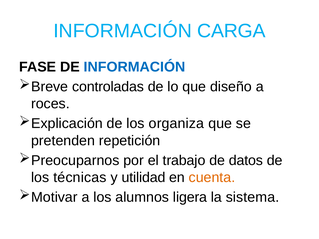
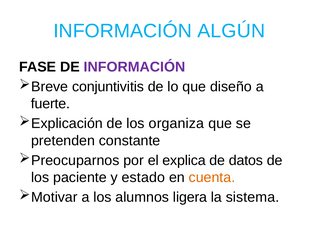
CARGA: CARGA -> ALGÚN (231, 31)
INFORMACIÓN colour: blue -> purple (135, 67)
controladas: controladas -> conjuntivitis (108, 87)
roces: roces -> fuerte (50, 104)
repetición: repetición -> constante (130, 141)
trabajo: trabajo -> explica (184, 161)
técnicas: técnicas -> paciente (80, 178)
utilidad: utilidad -> estado (143, 178)
